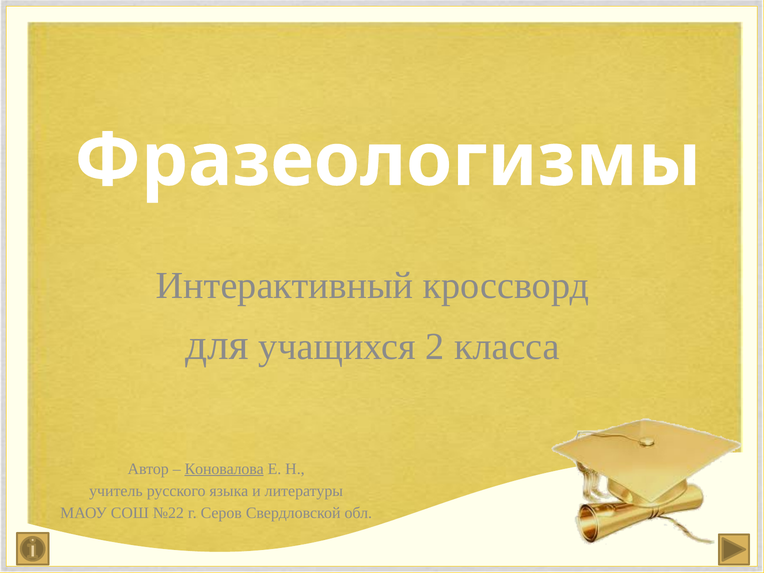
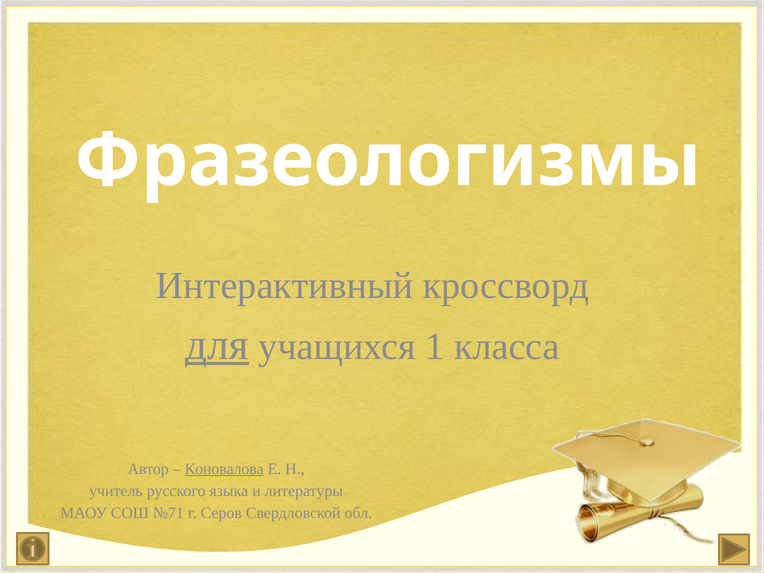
для underline: none -> present (217, 345)
2: 2 -> 1 (435, 347)
№22: №22 -> №71 (168, 513)
